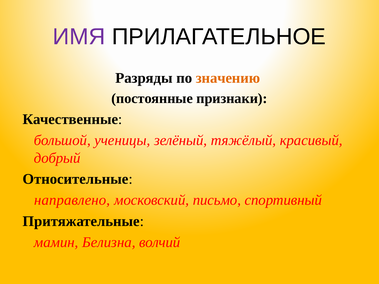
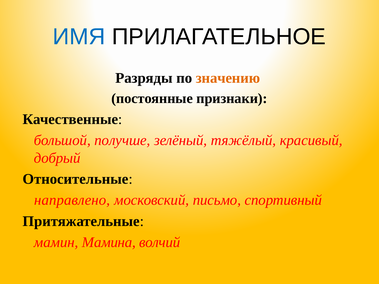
ИМЯ colour: purple -> blue (79, 37)
ученицы: ученицы -> получше (122, 140)
Белизна: Белизна -> Мамина (109, 242)
